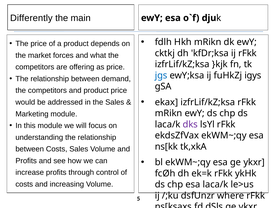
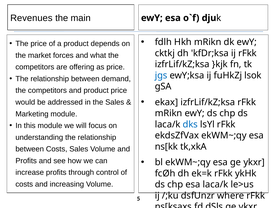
Differently: Differently -> Revenues (31, 18)
igys: igys -> lsok (253, 75)
dks colour: purple -> blue (190, 124)
